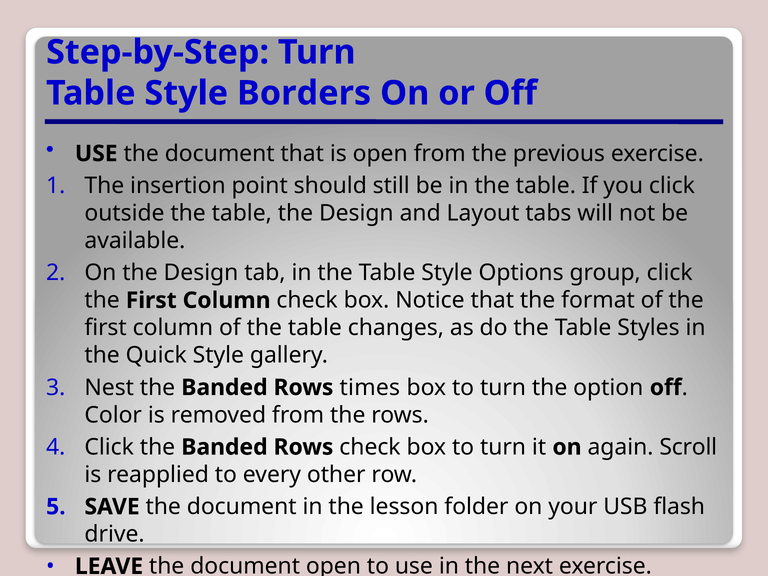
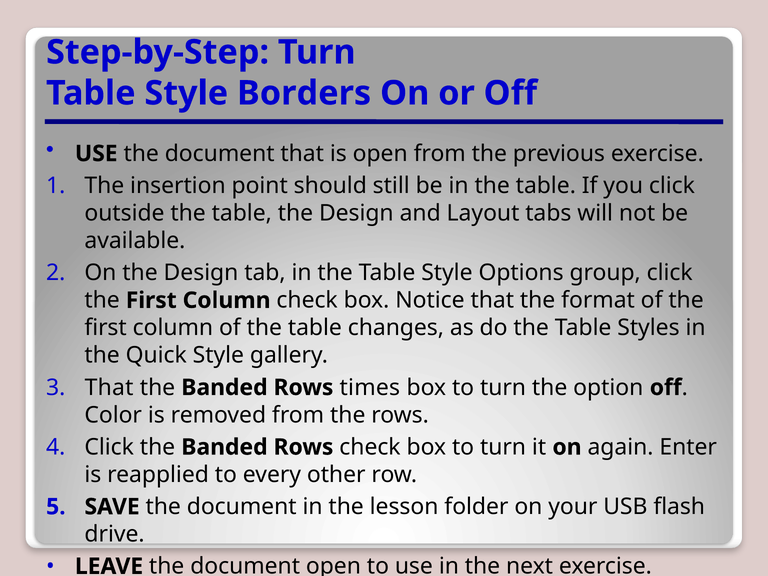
Nest: Nest -> That (109, 388)
Scroll: Scroll -> Enter (688, 447)
